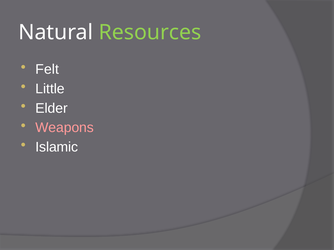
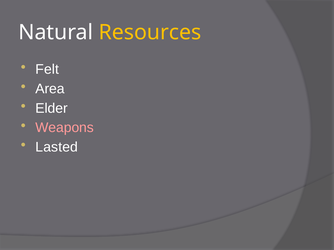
Resources colour: light green -> yellow (150, 32)
Little: Little -> Area (50, 89)
Islamic: Islamic -> Lasted (57, 147)
